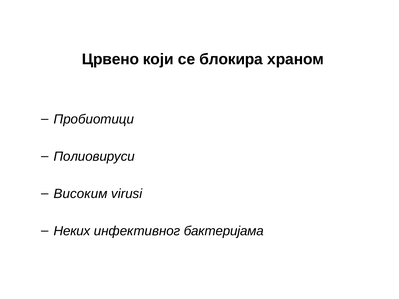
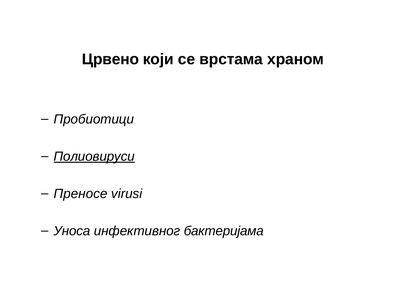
блокира: блокира -> врстама (231, 59)
Полиовируси underline: none -> present (94, 157)
Високим: Високим -> Преносе (81, 194)
Неких: Неких -> Уноса (72, 231)
